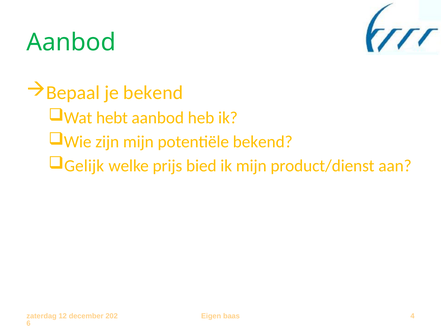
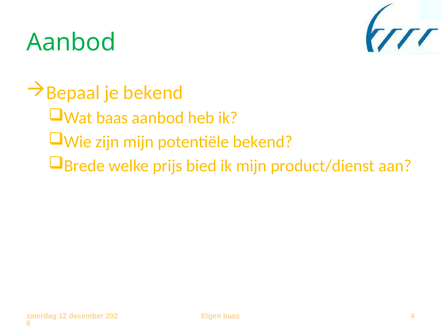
Wat hebt: hebt -> baas (112, 118)
Gelijk: Gelijk -> Brede (84, 166)
